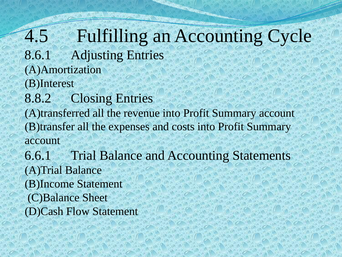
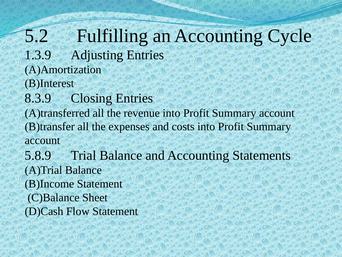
4.5: 4.5 -> 5.2 (37, 36)
8.6.1: 8.6.1 -> 1.3.9 (38, 55)
8.8.2: 8.8.2 -> 8.3.9 (38, 98)
6.6.1: 6.6.1 -> 5.8.9 (38, 155)
